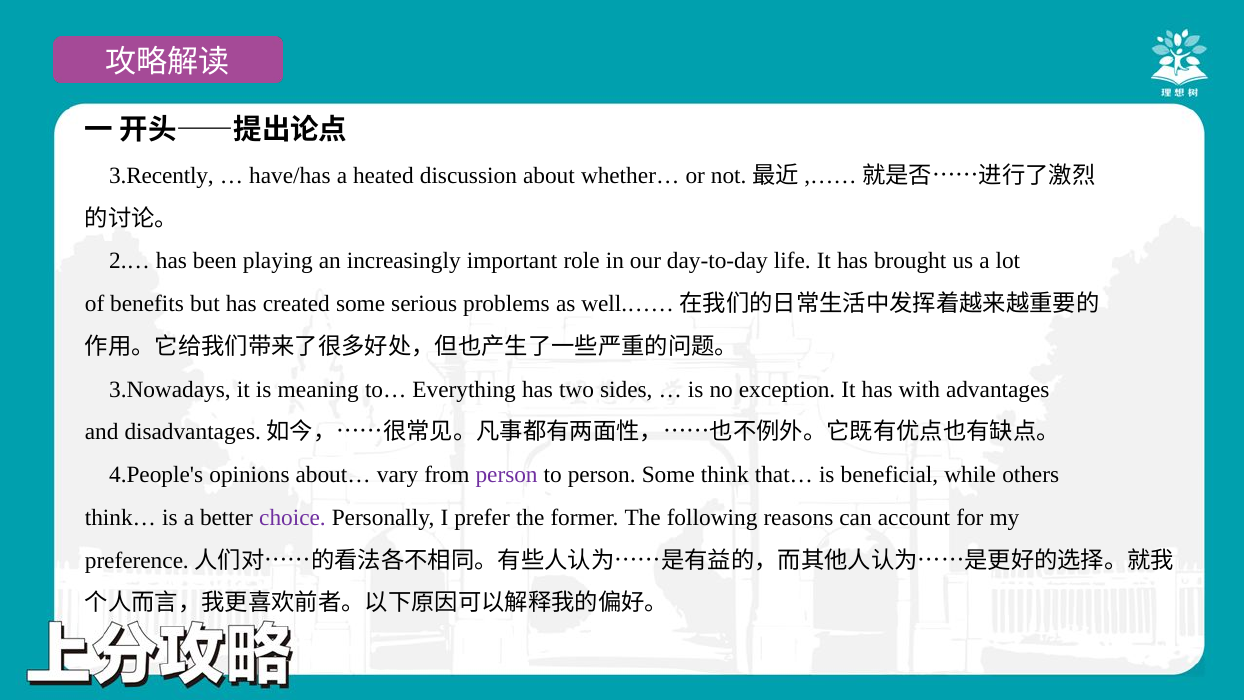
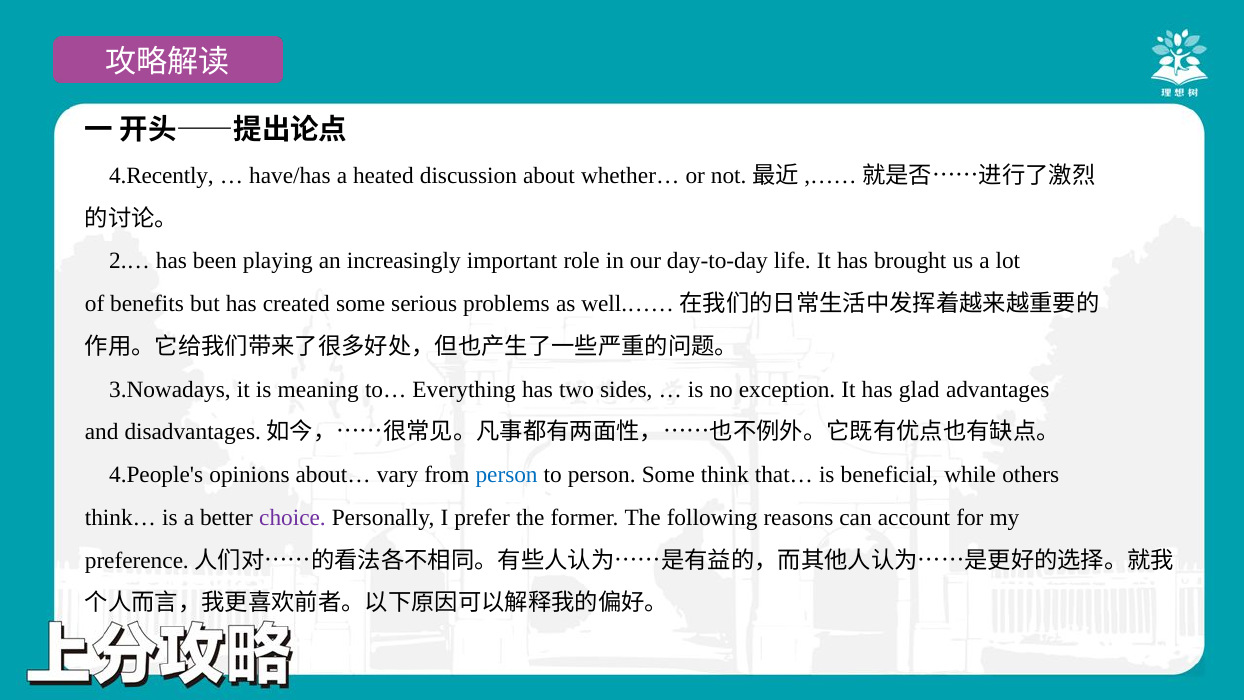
3.Recently: 3.Recently -> 4.Recently (161, 175)
with: with -> glad (919, 389)
person colour: purple -> blue (507, 475)
